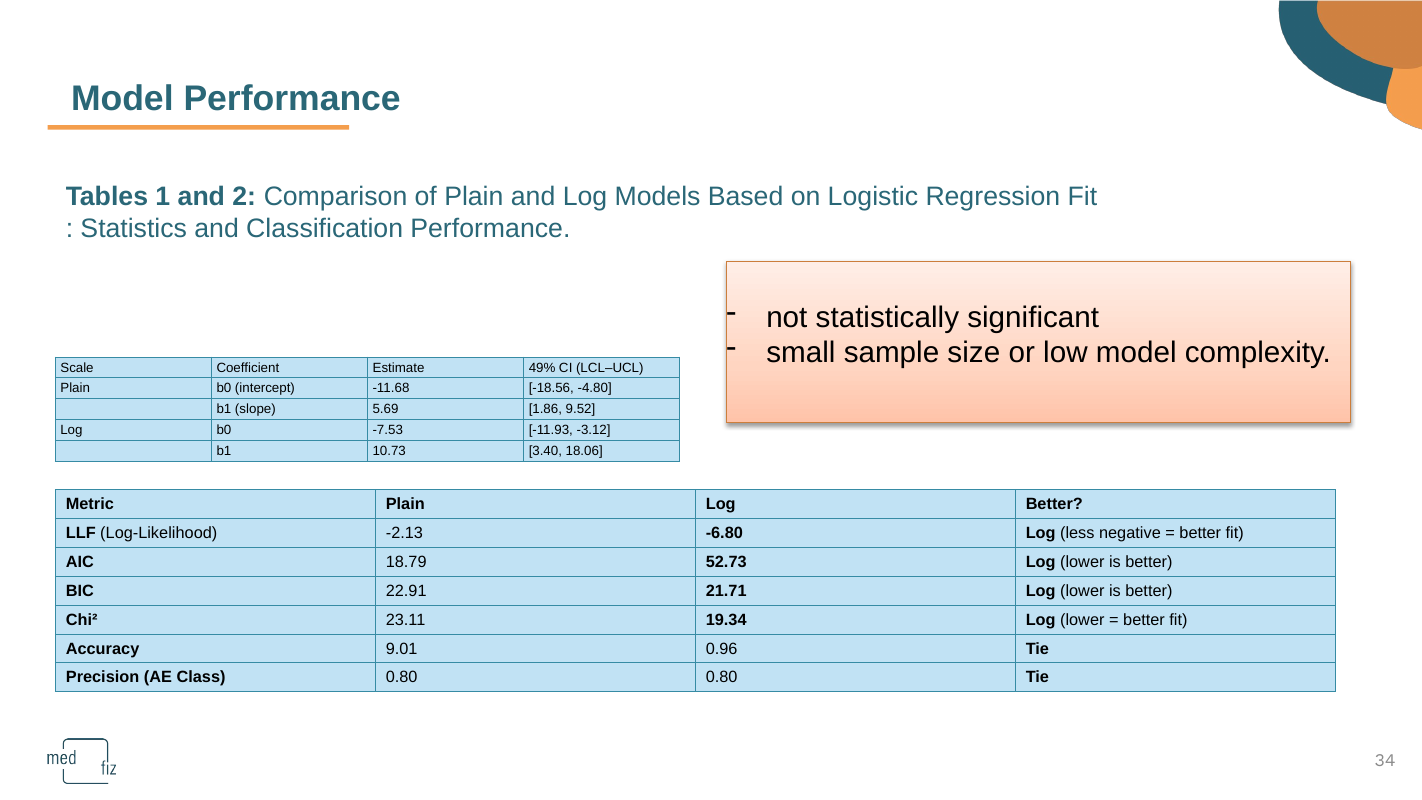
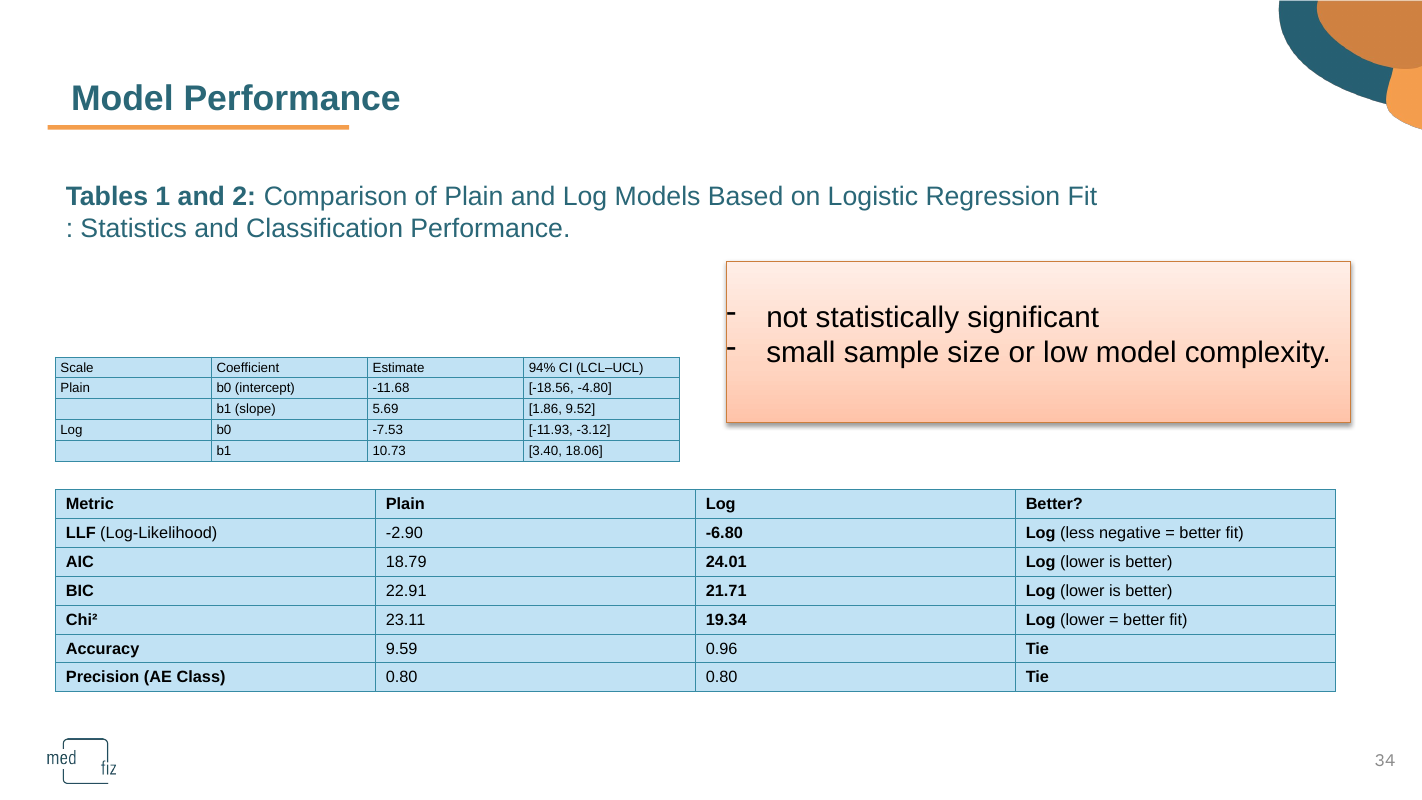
49%: 49% -> 94% (542, 368)
-2.13: -2.13 -> -2.90 (404, 533)
52.73: 52.73 -> 24.01 (726, 562)
9.01: 9.01 -> 9.59 (402, 649)
